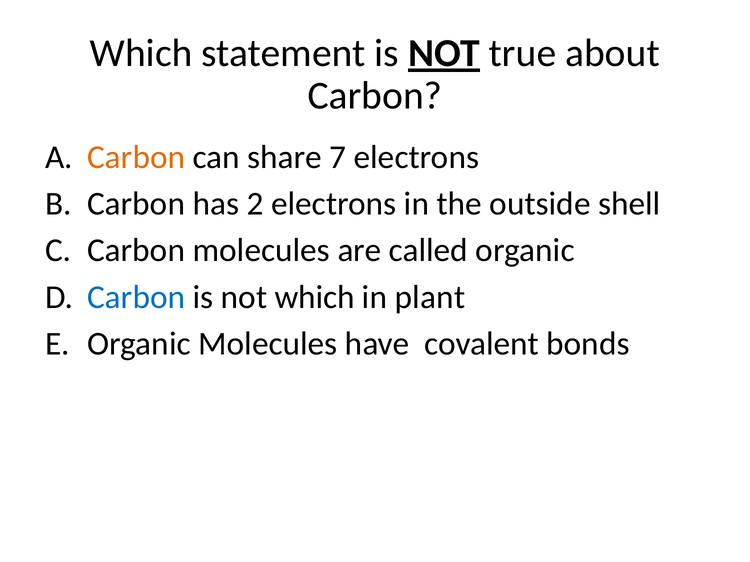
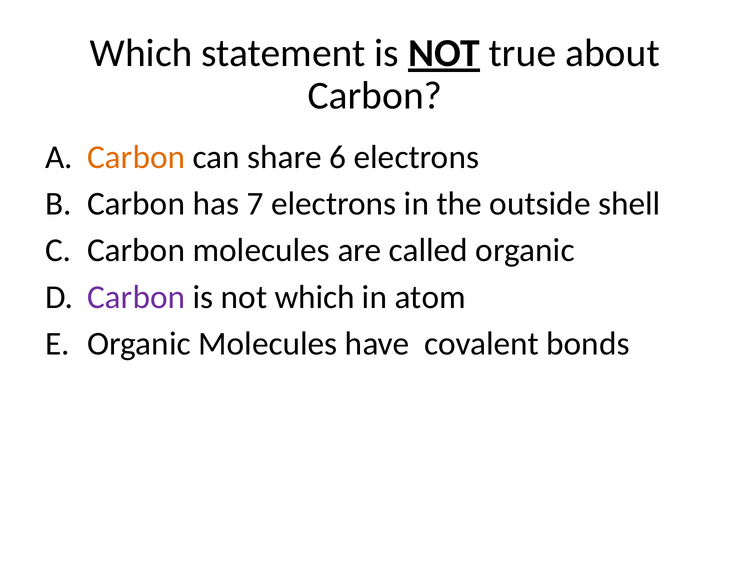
7: 7 -> 6 (338, 157)
2: 2 -> 7 (255, 204)
Carbon colour: blue -> purple (136, 297)
plant: plant -> atom (430, 297)
